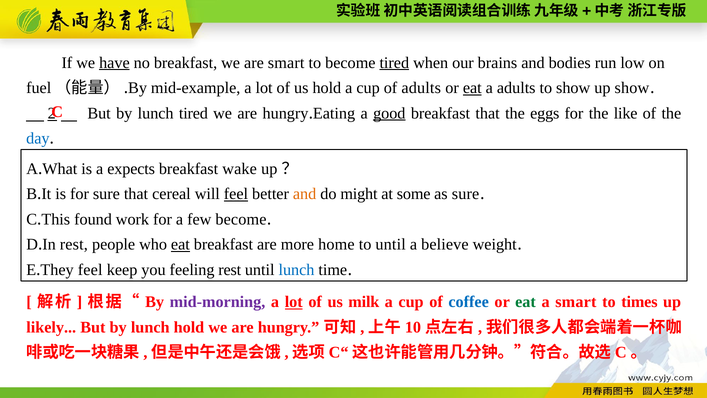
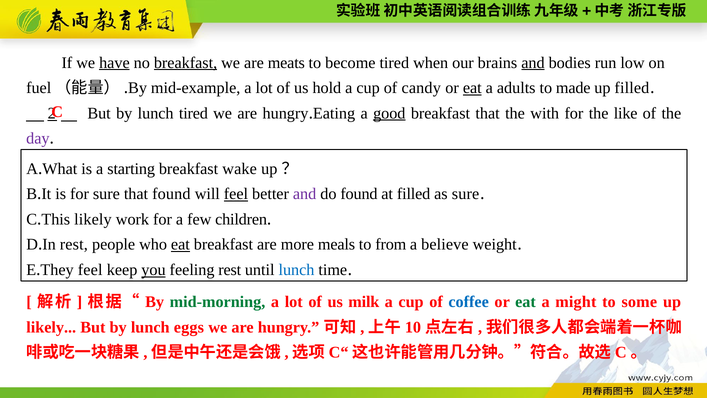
breakfast underline: none -> present (186, 63)
are smart: smart -> meats (286, 63)
tired underline: present -> none (394, 63)
and underline: none -> present (533, 63)
of adults: adults -> candy (421, 88)
to show: show -> made (573, 88)
up show: show -> filled (632, 88)
eggs: eggs -> with (545, 113)
day colour: blue -> purple (38, 138)
expects: expects -> starting (131, 169)
that cereal: cereal -> found (171, 194)
and colour: orange -> purple (305, 194)
do might: might -> found (359, 194)
at some: some -> filled (414, 194)
found: found -> likely (93, 219)
few become: become -> children (241, 219)
home: home -> meals (337, 244)
to until: until -> from (391, 244)
you underline: none -> present (154, 270)
mid-morning colour: purple -> green (218, 302)
lot underline: present -> none (294, 302)
a smart: smart -> might (576, 302)
times: times -> some (639, 302)
lunch hold: hold -> eggs (189, 327)
